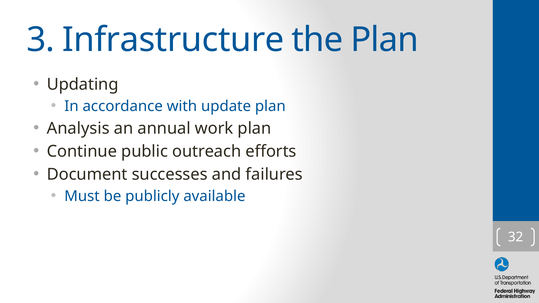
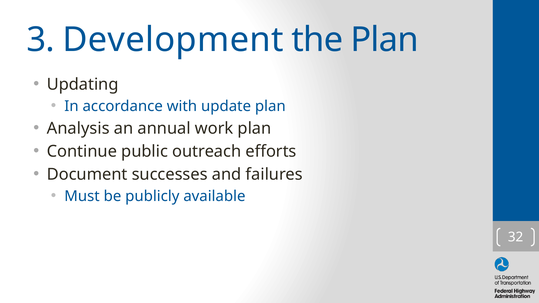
Infrastructure: Infrastructure -> Development (173, 40)
